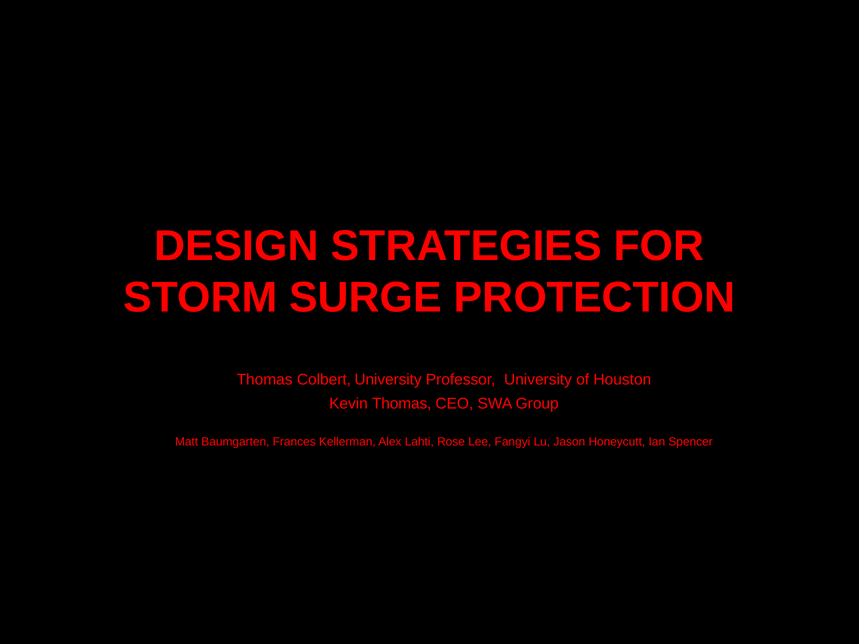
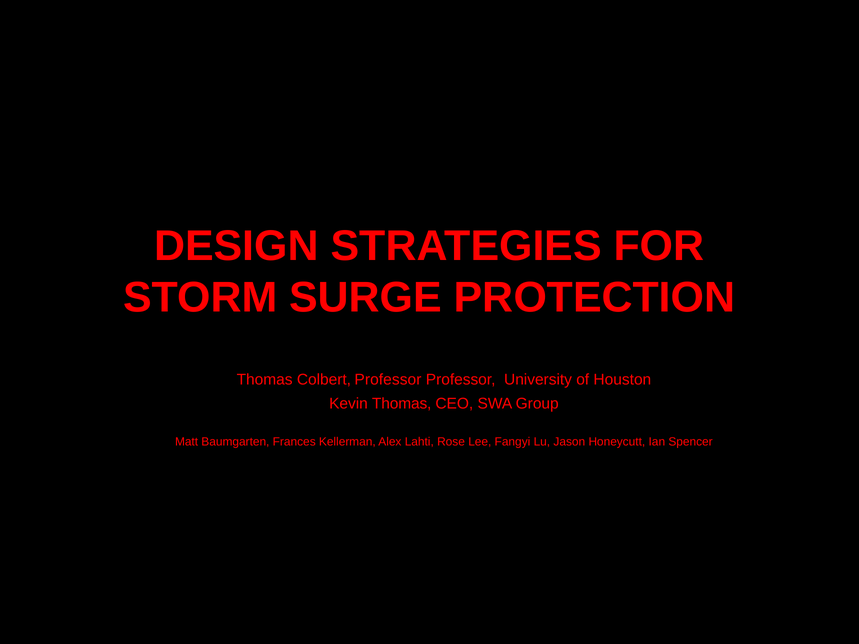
Colbert University: University -> Professor (388, 380)
